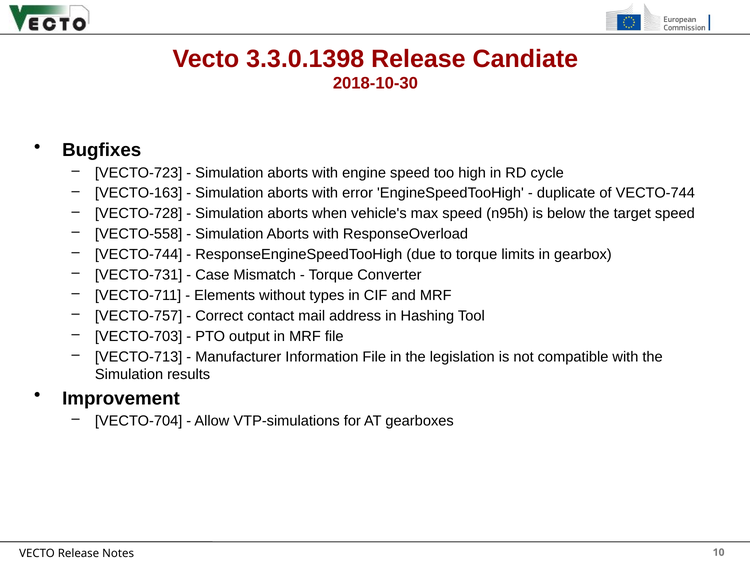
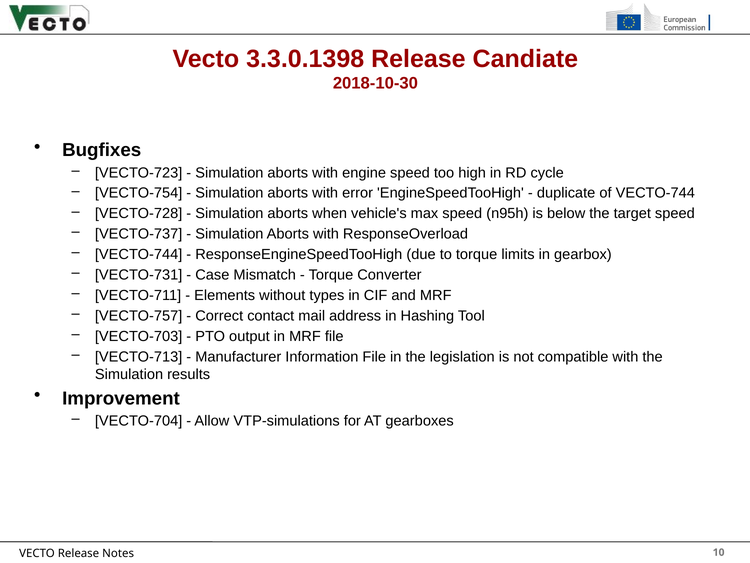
VECTO-163: VECTO-163 -> VECTO-754 (139, 193)
VECTO-558: VECTO-558 -> VECTO-737 (139, 234)
